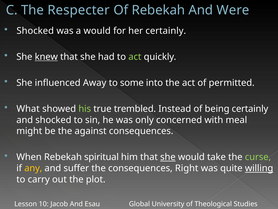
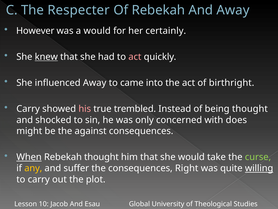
And Were: Were -> Away (233, 10)
Shocked: Shocked -> However (35, 31)
act colour: light green -> pink (135, 57)
some: some -> came (132, 83)
permitted: permitted -> birthright (232, 83)
What: What -> Carry (28, 109)
his colour: light green -> pink (85, 109)
being certainly: certainly -> thought (250, 109)
meal: meal -> does (236, 120)
When underline: none -> present (29, 157)
Rebekah spiritual: spiritual -> thought (101, 157)
she underline: present -> none (168, 157)
